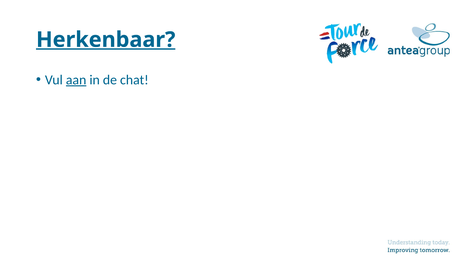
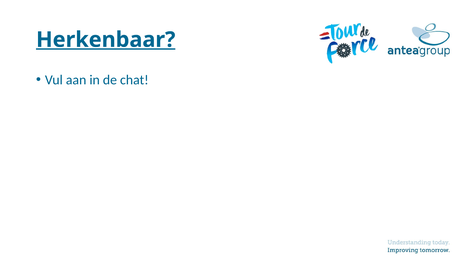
aan underline: present -> none (76, 80)
